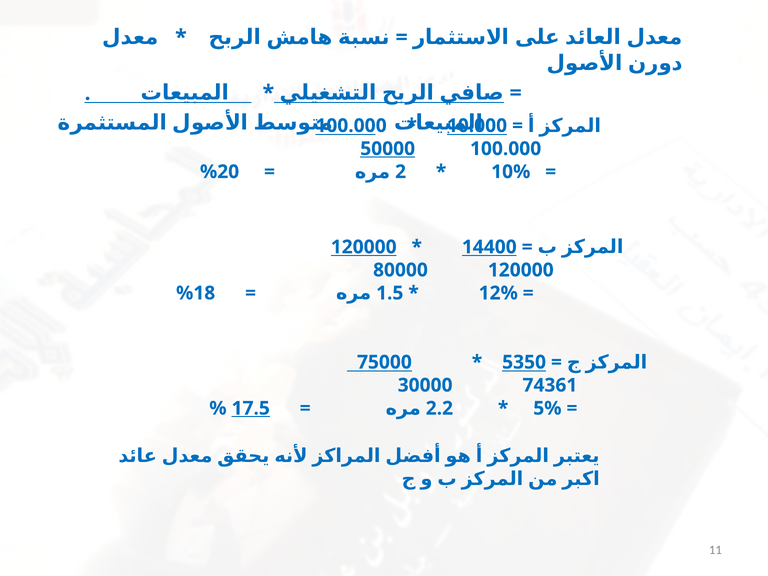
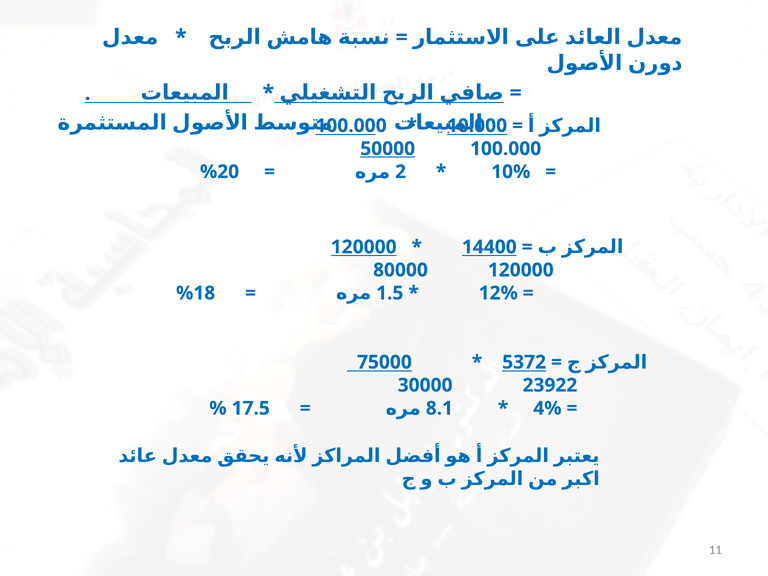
5350: 5350 -> 5372 (524, 362)
74361: 74361 -> 23922 (550, 385)
17.5 underline: present -> none (251, 408)
2.2: 2.2 -> 8.1 (439, 408)
5%: 5% -> 4% (547, 408)
